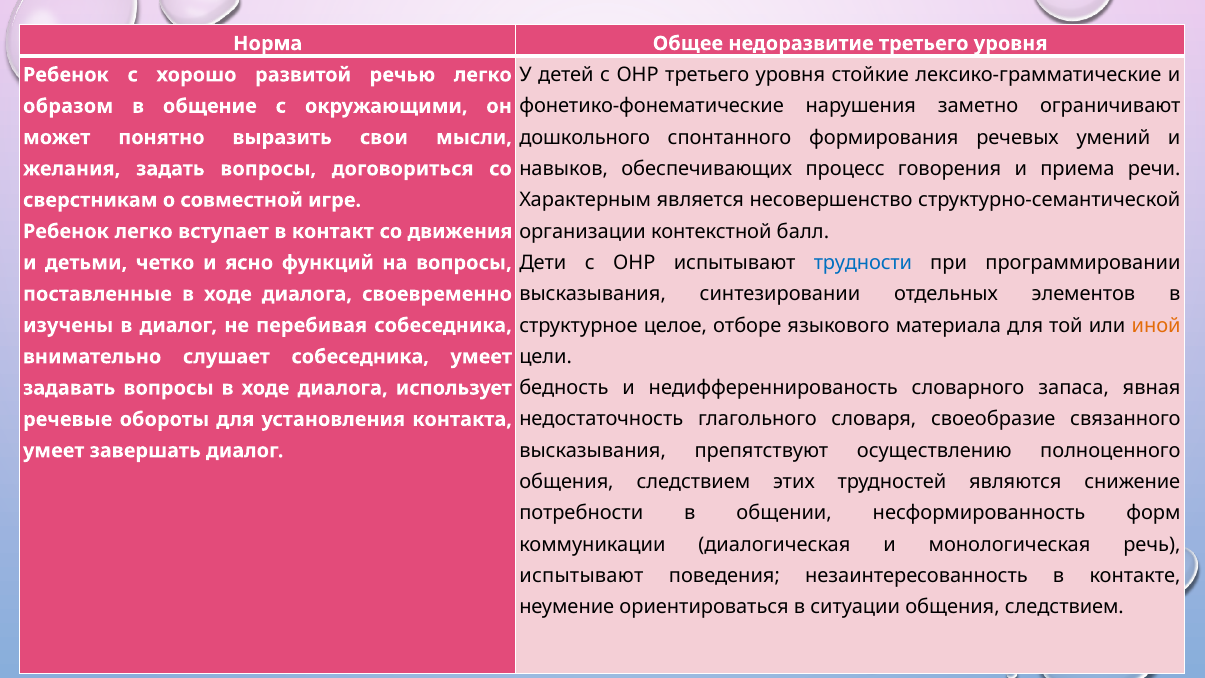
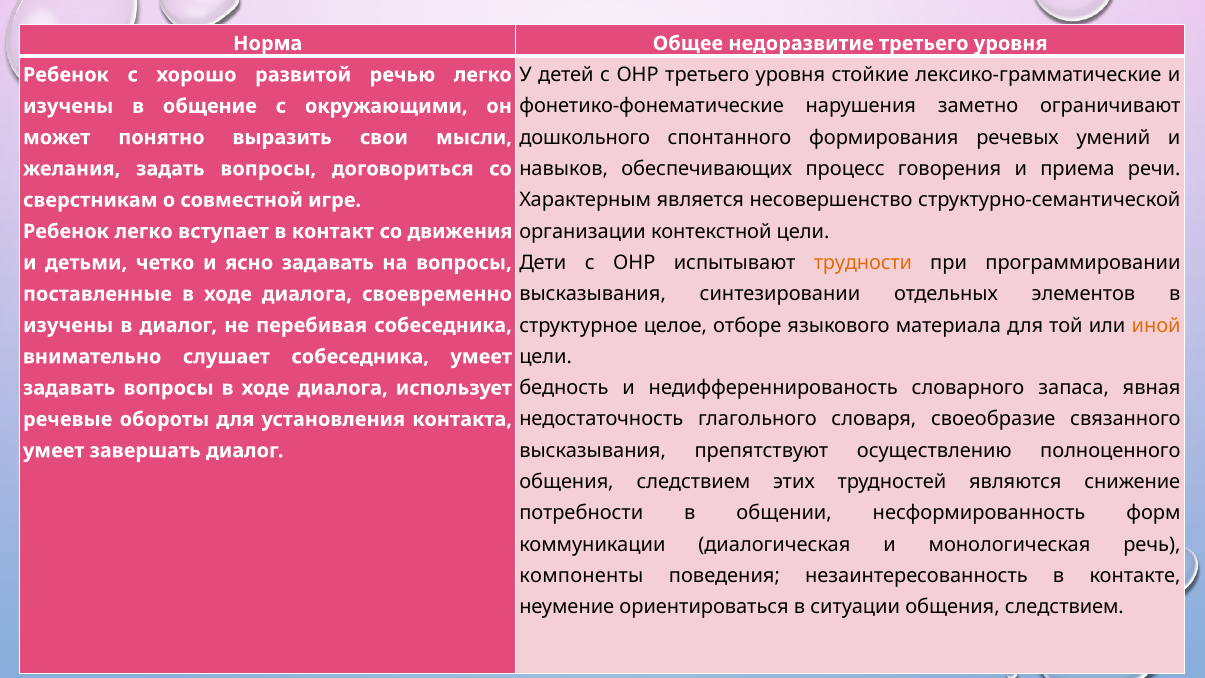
образом: образом -> изучены (68, 106)
контекстной балл: балл -> цели (803, 231)
трудности colour: blue -> orange (863, 263)
ясно функций: функций -> задавать (328, 263)
испытывают: испытывают -> компоненты (581, 576)
